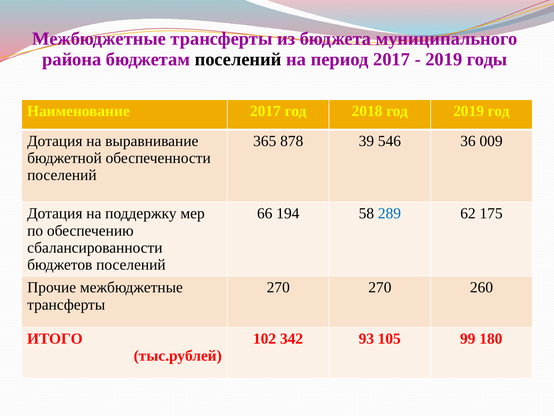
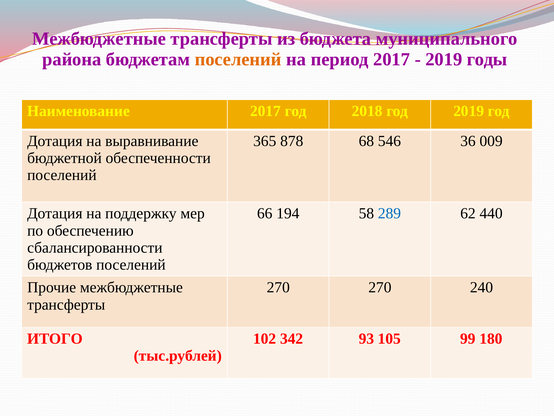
поселений colour: black -> orange (238, 59)
39: 39 -> 68 (366, 141)
175: 175 -> 440 (491, 213)
260: 260 -> 240 (482, 287)
